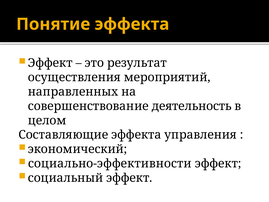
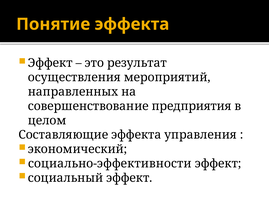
деятельность: деятельность -> предприятия (192, 106)
